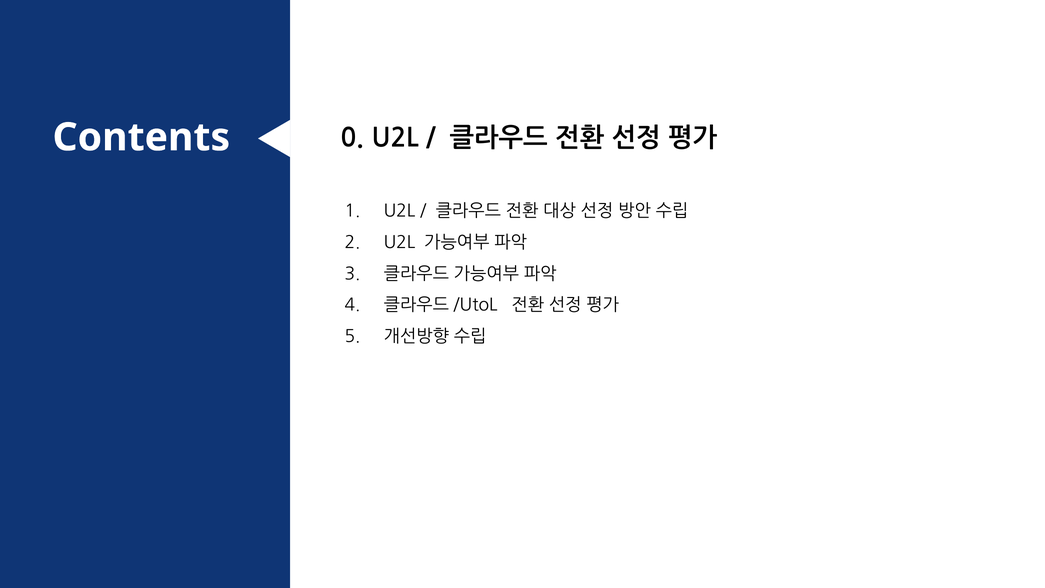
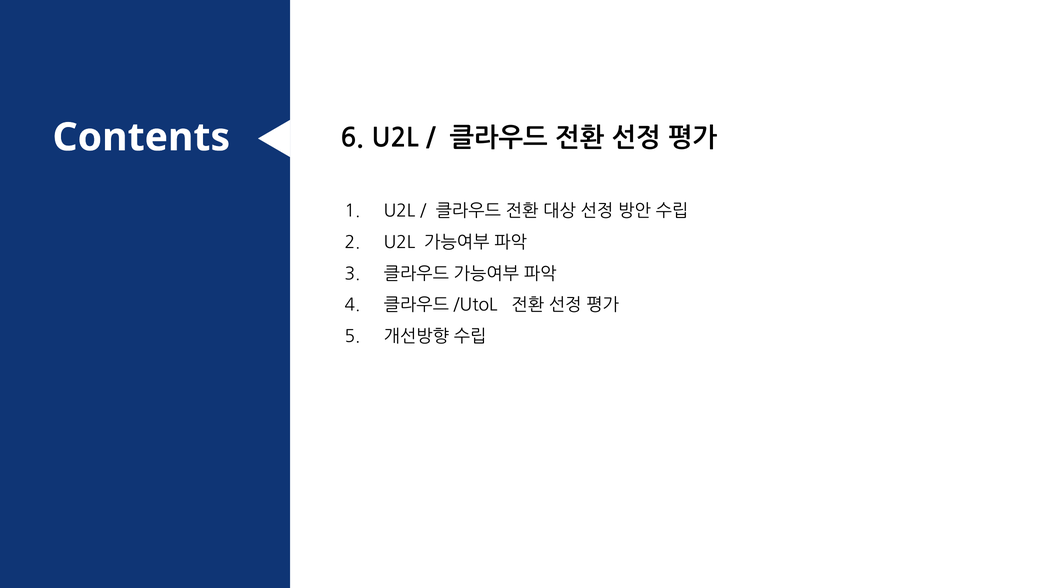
0: 0 -> 6 (353, 138)
